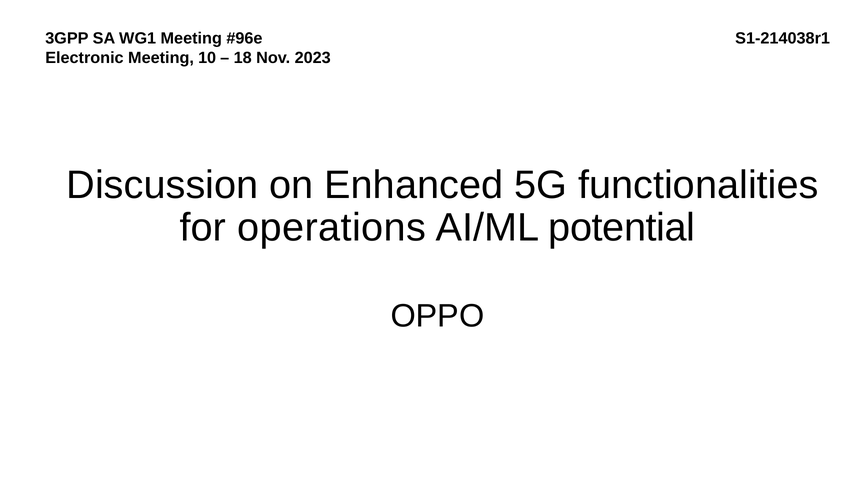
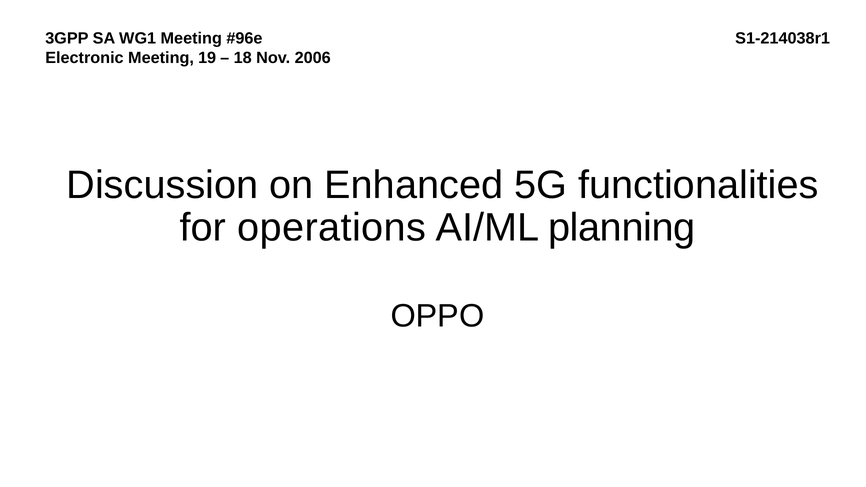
10: 10 -> 19 (207, 58)
2023: 2023 -> 2006 (313, 58)
potential: potential -> planning (622, 228)
